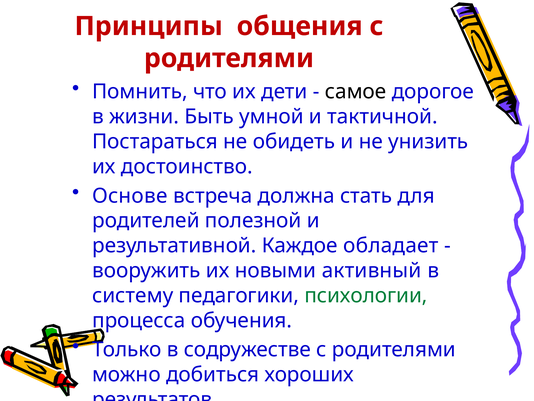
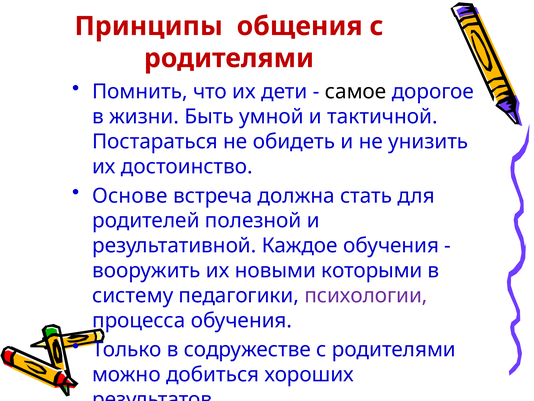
Каждое обладает: обладает -> обучения (391, 245)
активный: активный -> которыми (372, 270)
психологии colour: green -> purple (366, 295)
